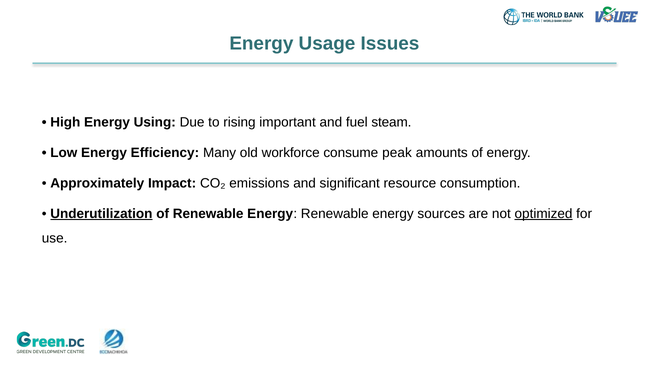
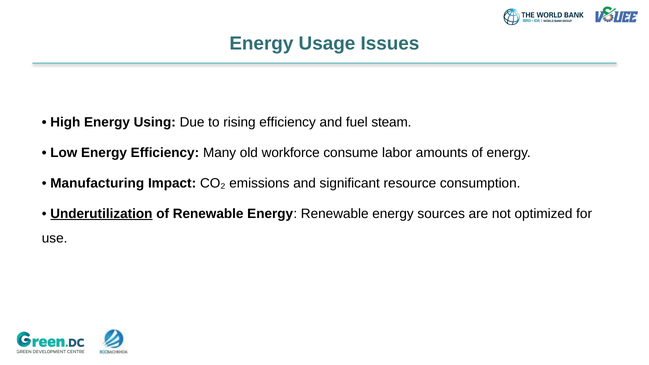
rising important: important -> efficiency (288, 122)
peak: peak -> labor (397, 153)
Approximately: Approximately -> Manufacturing (97, 183)
optimized underline: present -> none (544, 214)
